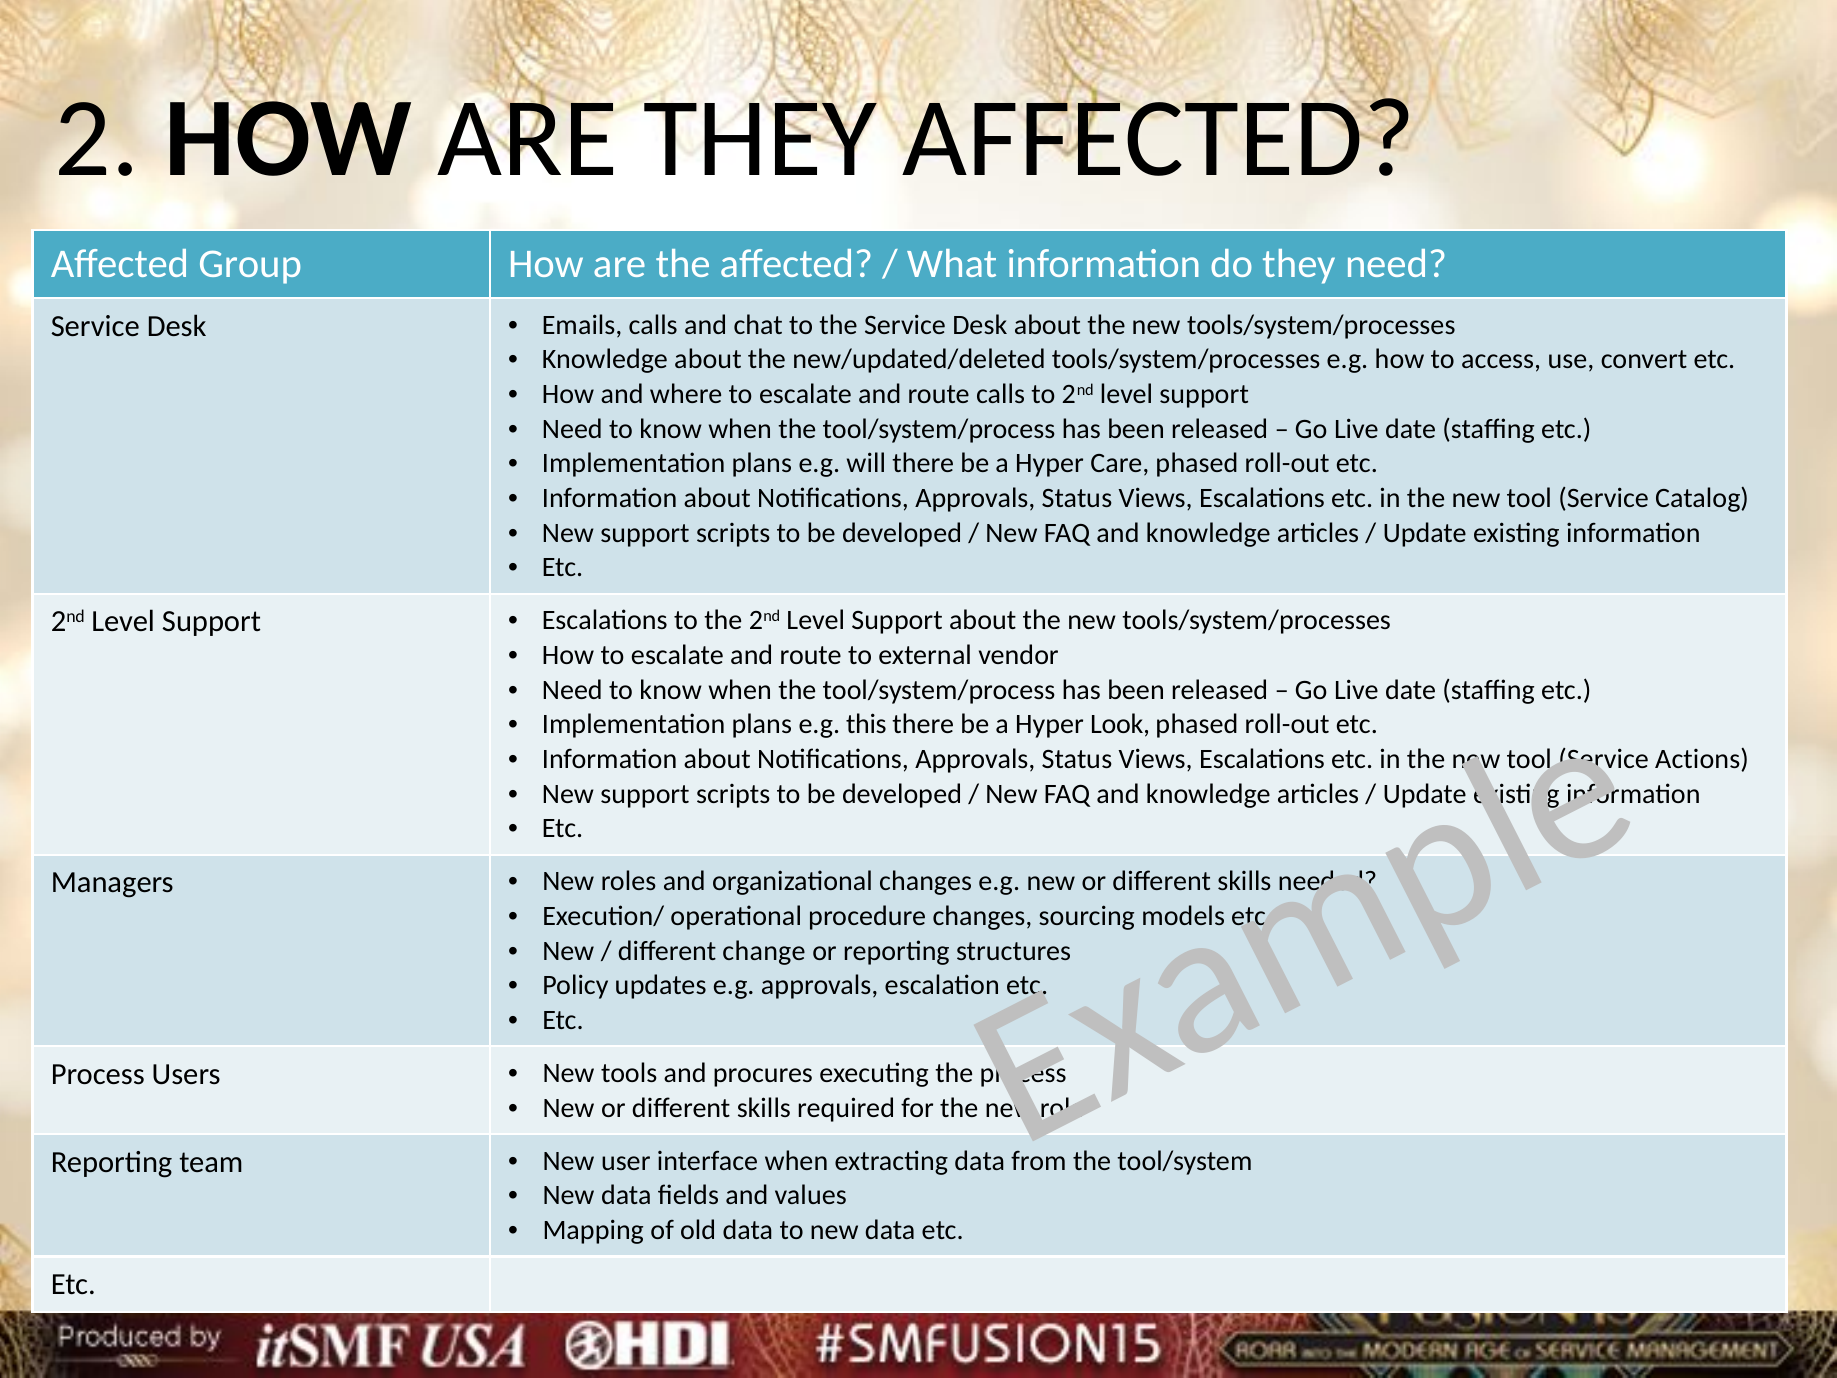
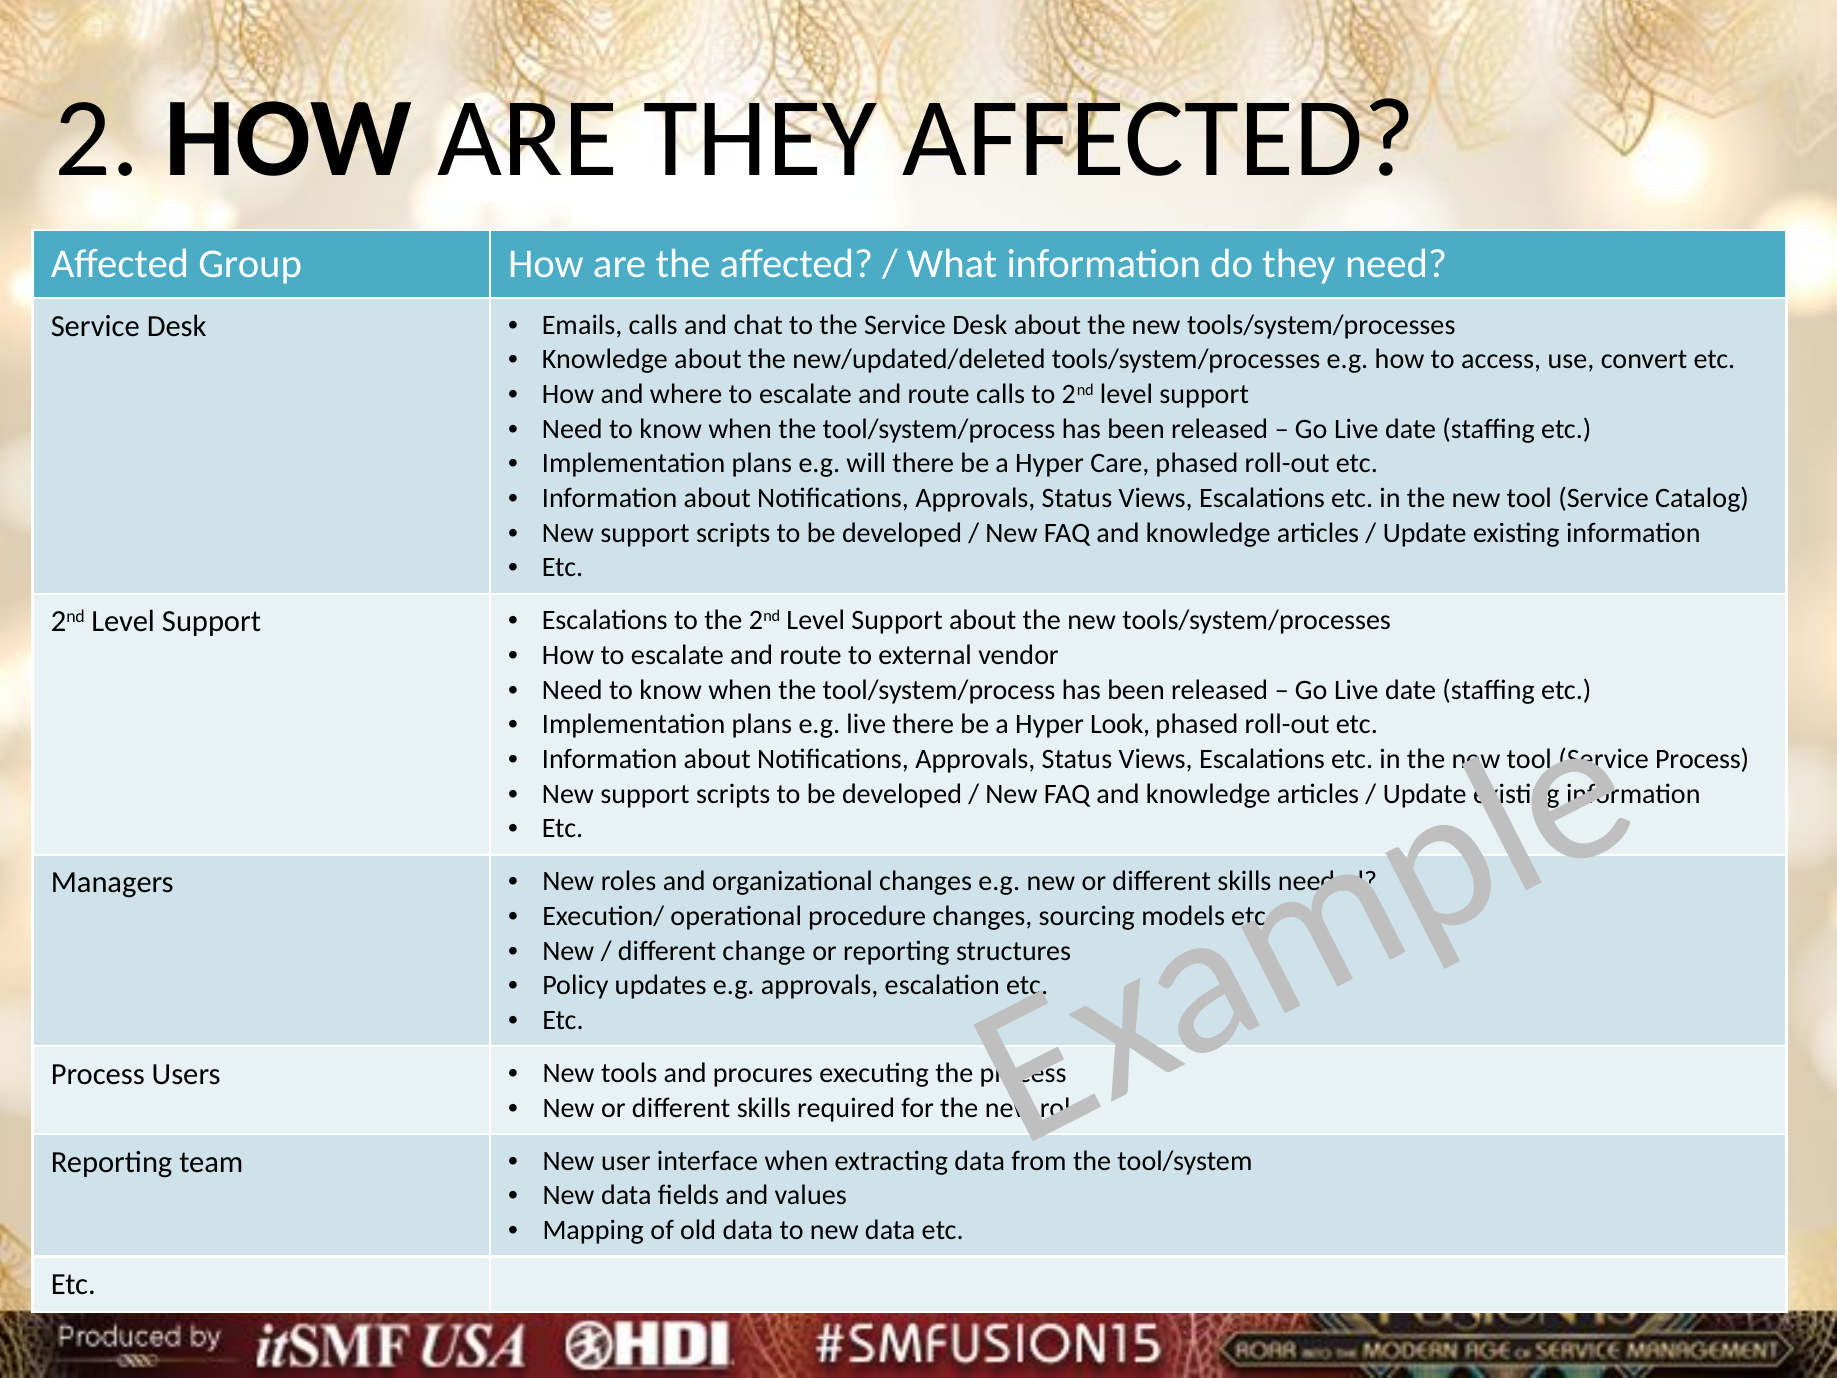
e.g this: this -> live (866, 724)
Actions: Actions -> Process (1702, 759)
